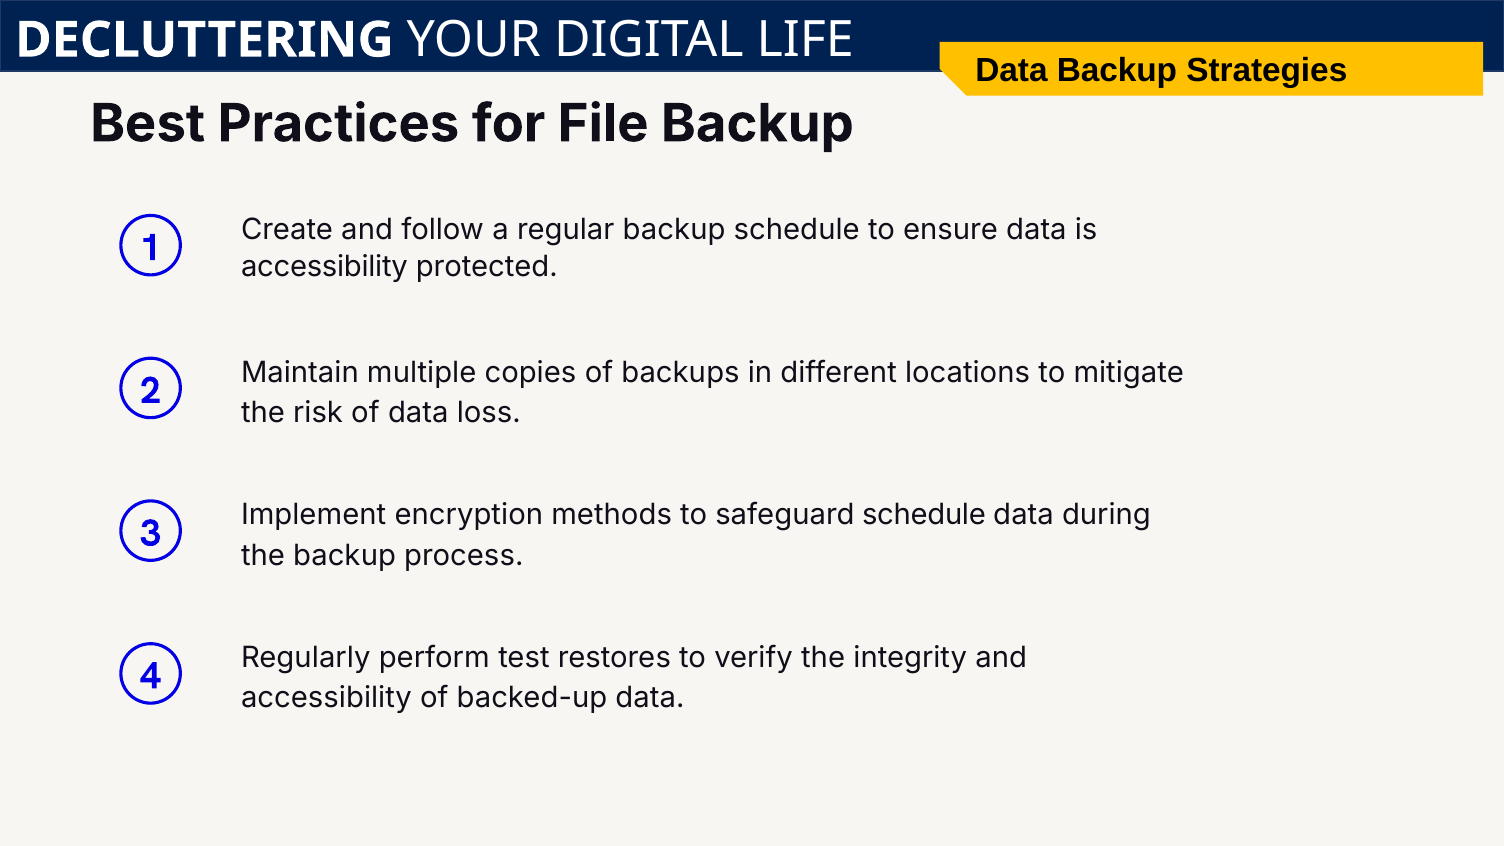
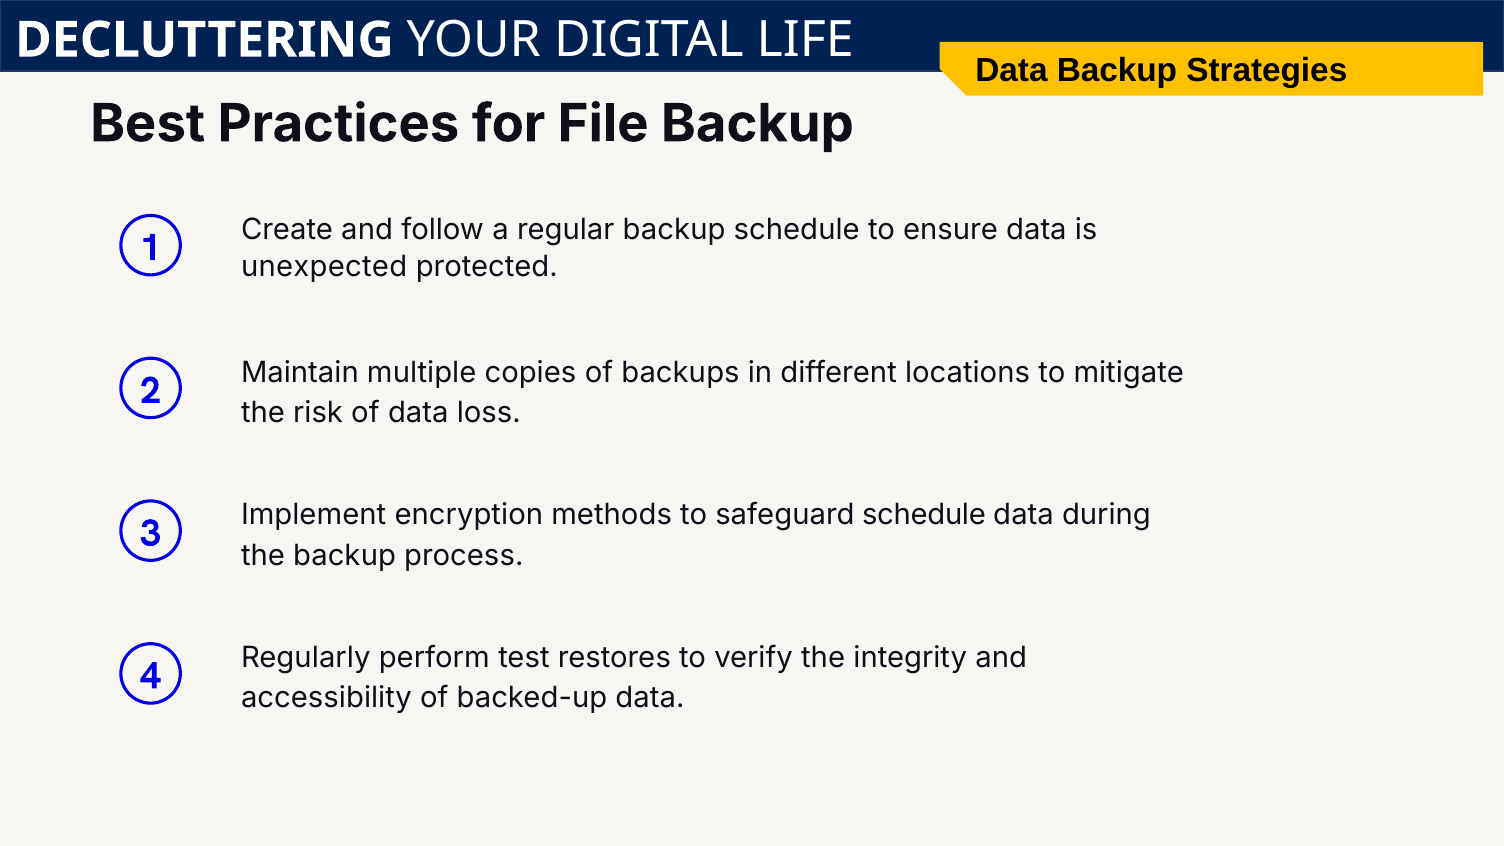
accessibility: accessibility -> unexpected (324, 266)
